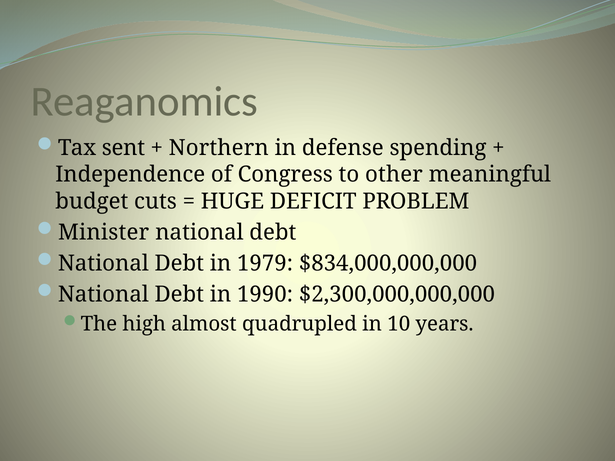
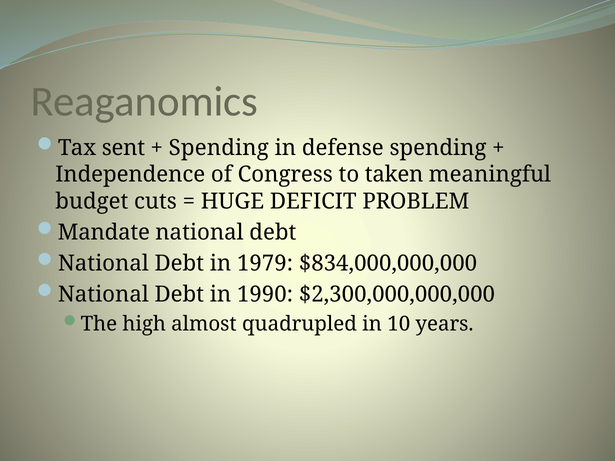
Northern: Northern -> Spending (219, 148)
other: other -> taken (394, 175)
Minister: Minister -> Mandate (104, 232)
